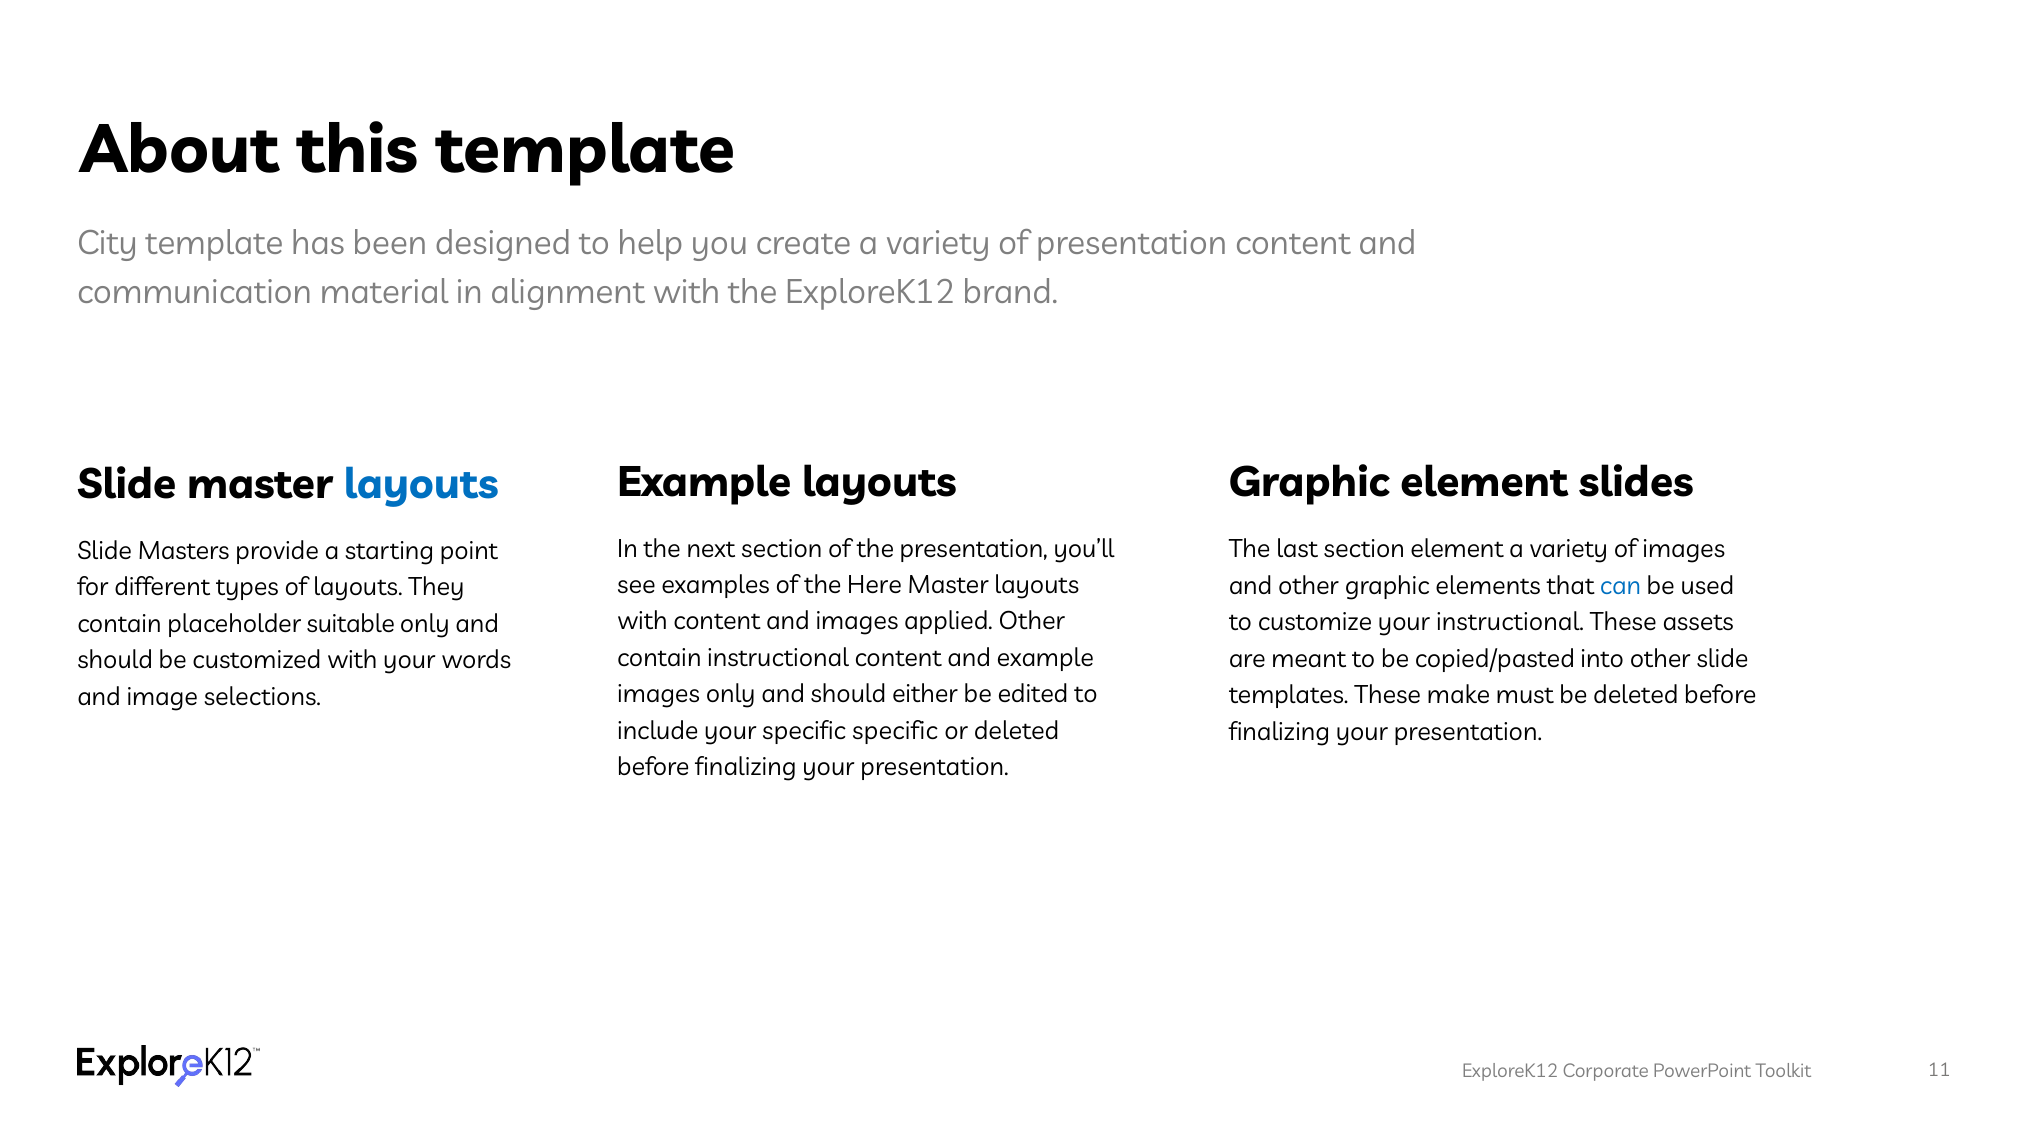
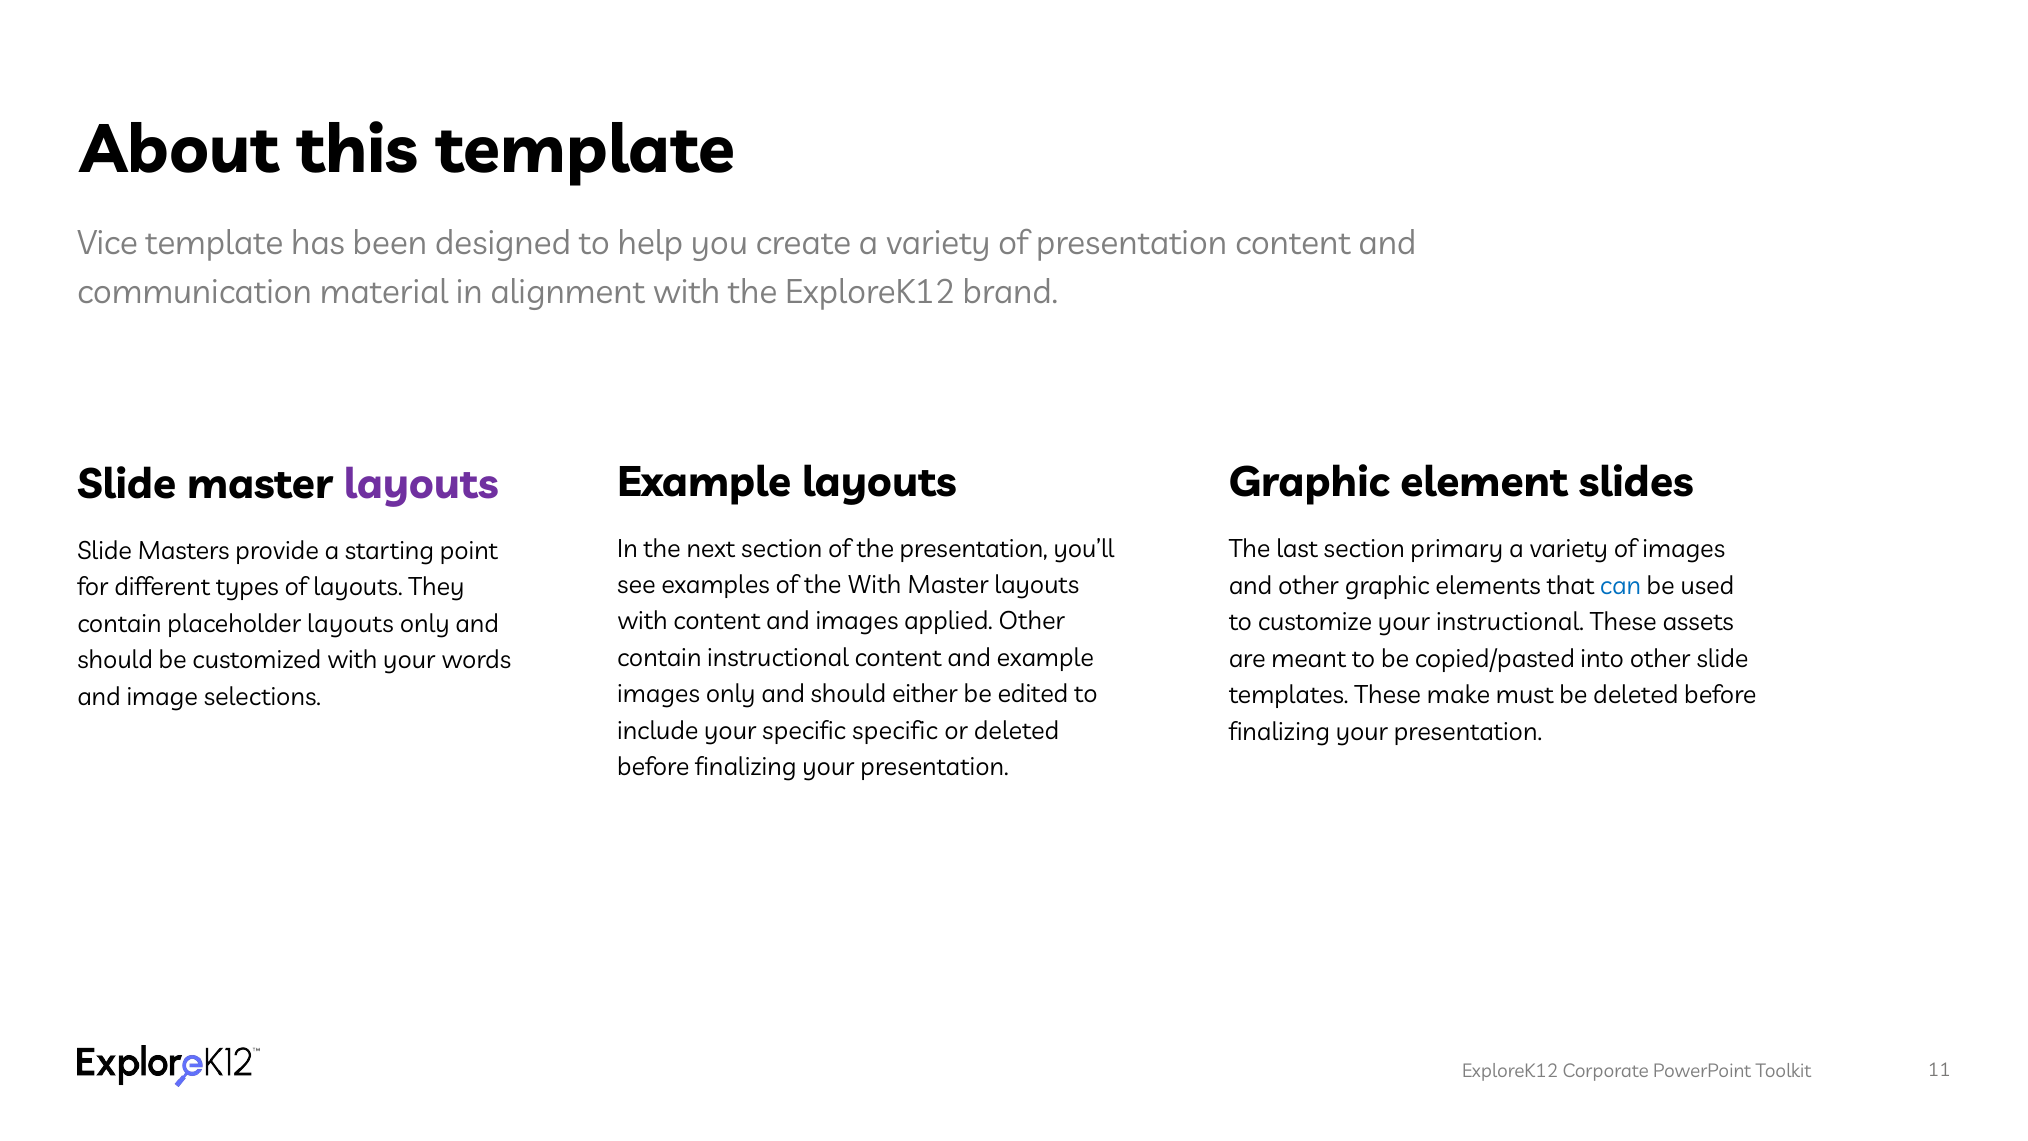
City: City -> Vice (108, 244)
layouts colour: blue -> purple (421, 484)
section element: element -> primary (1457, 549)
the Here: Here -> With (874, 585)
placeholder suitable: suitable -> layouts (350, 624)
